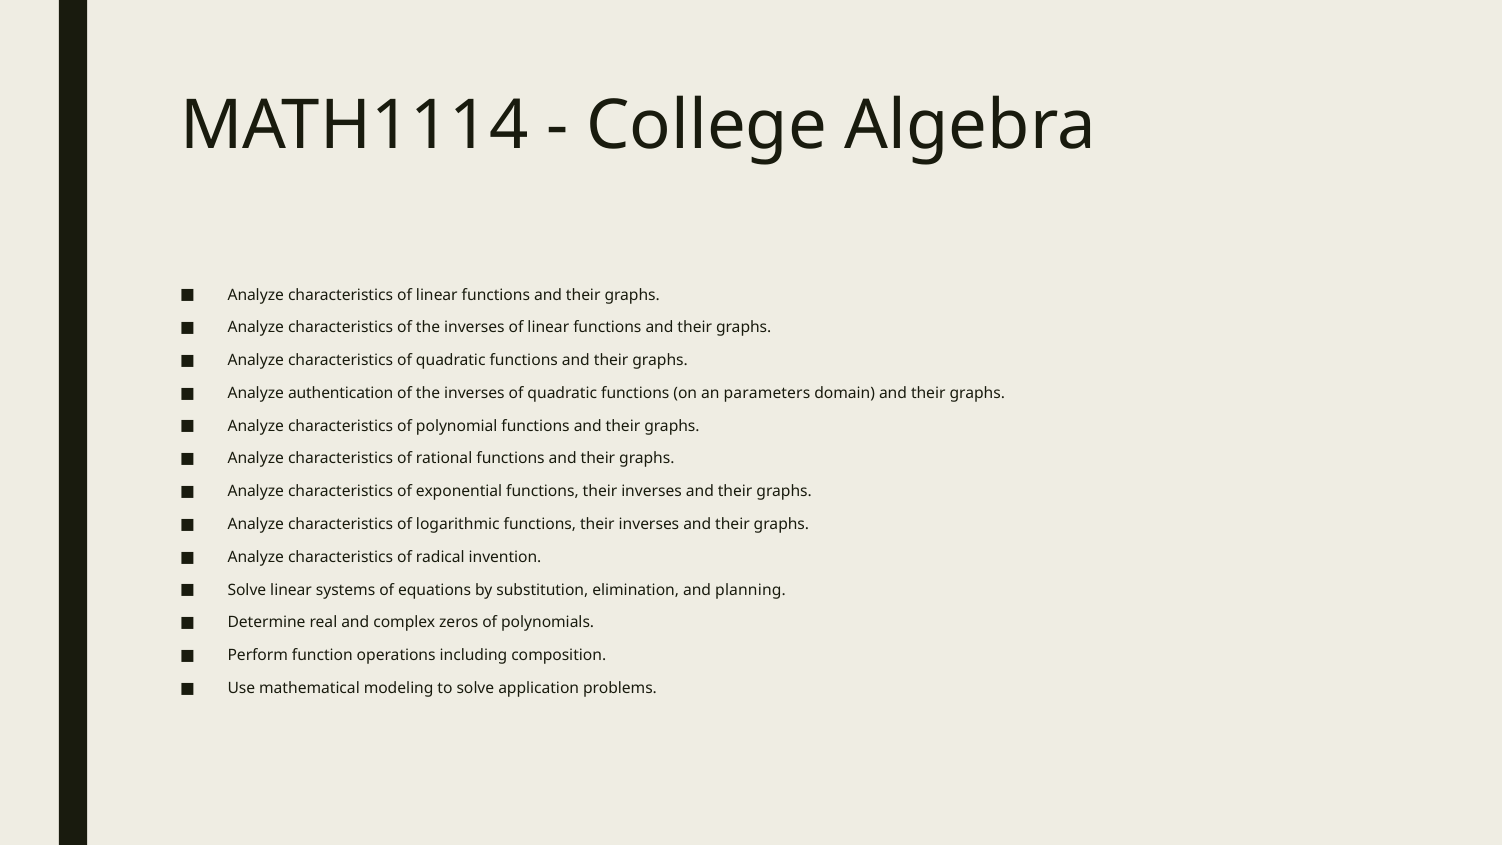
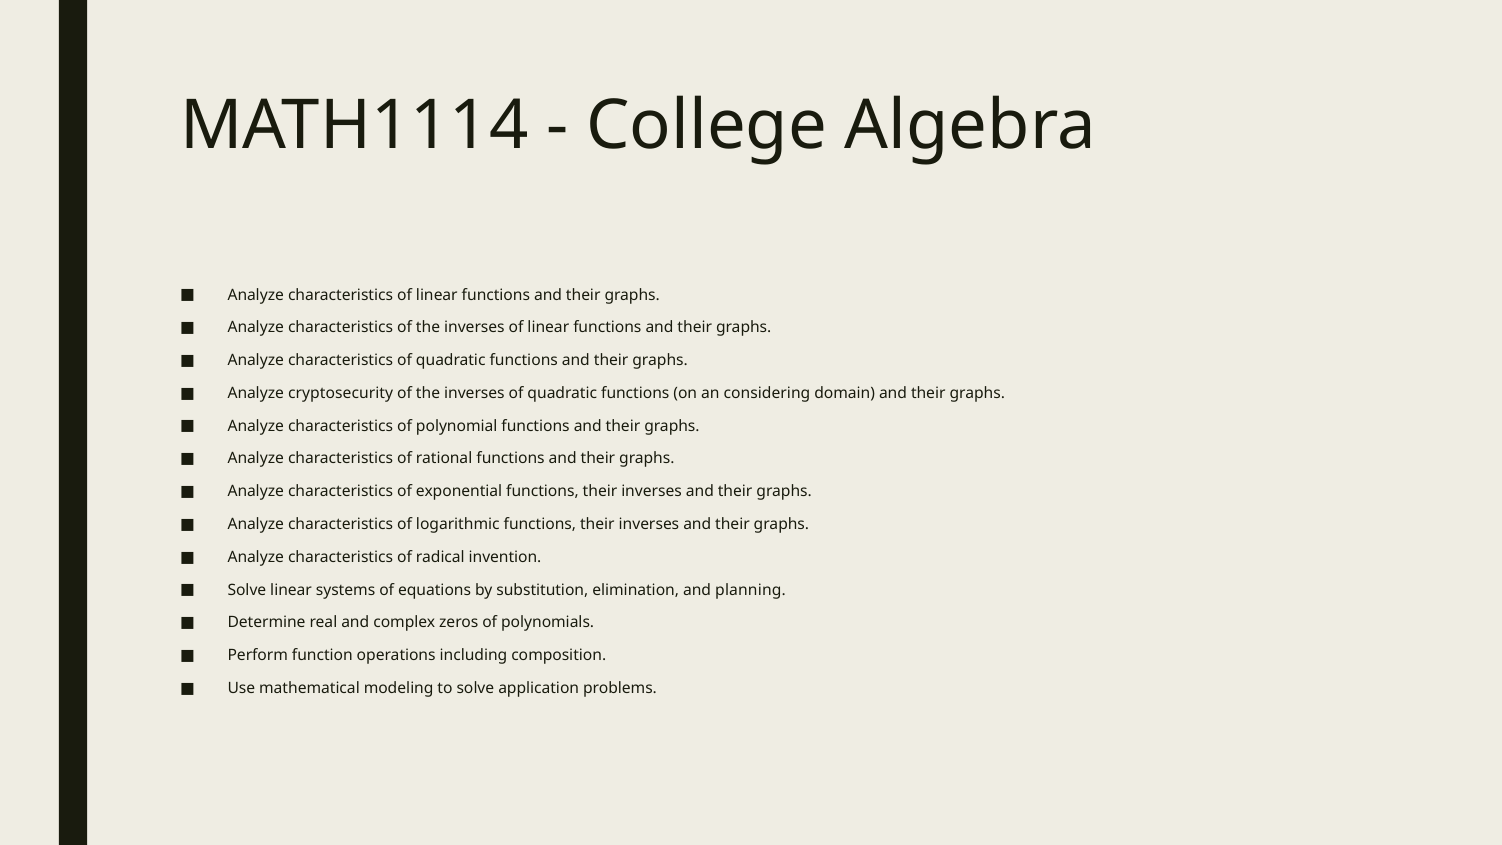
authentication: authentication -> cryptosecurity (341, 393)
parameters: parameters -> considering (767, 393)
